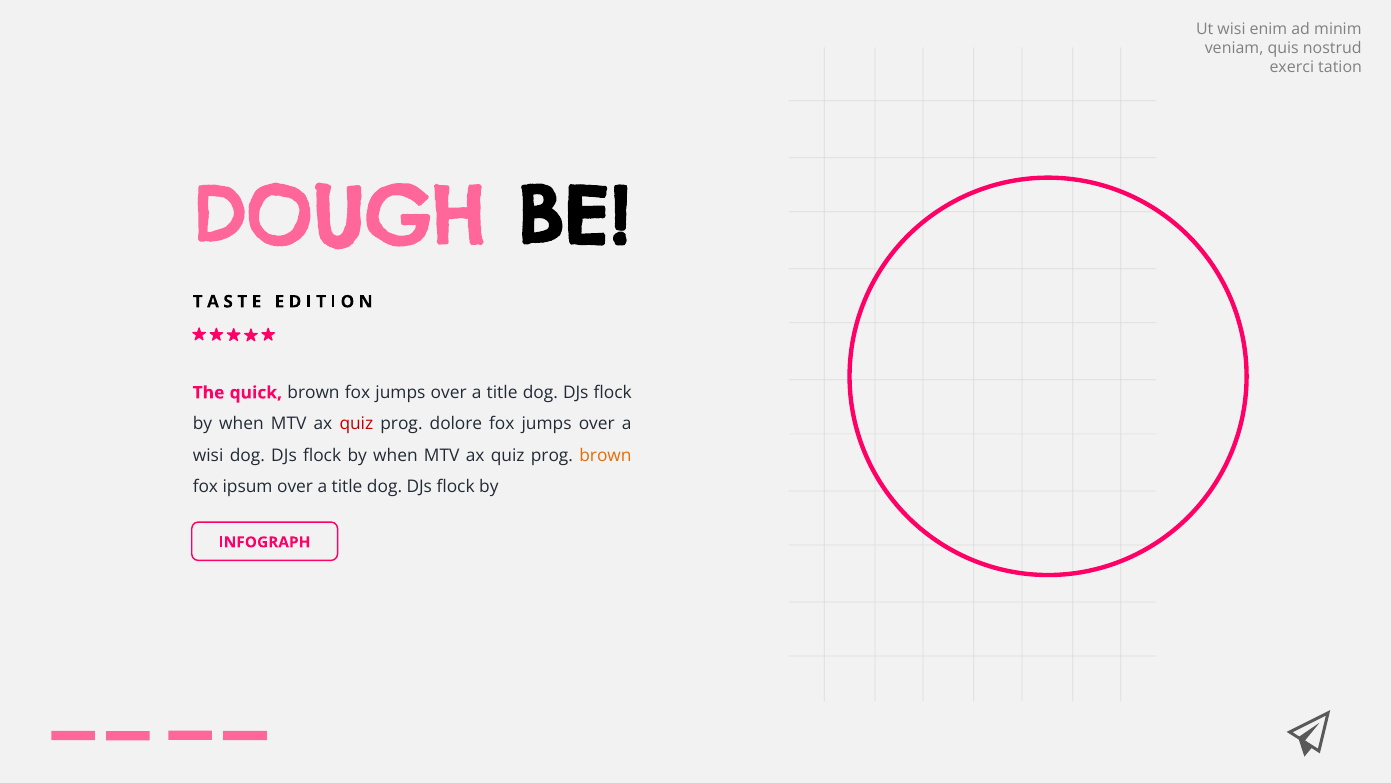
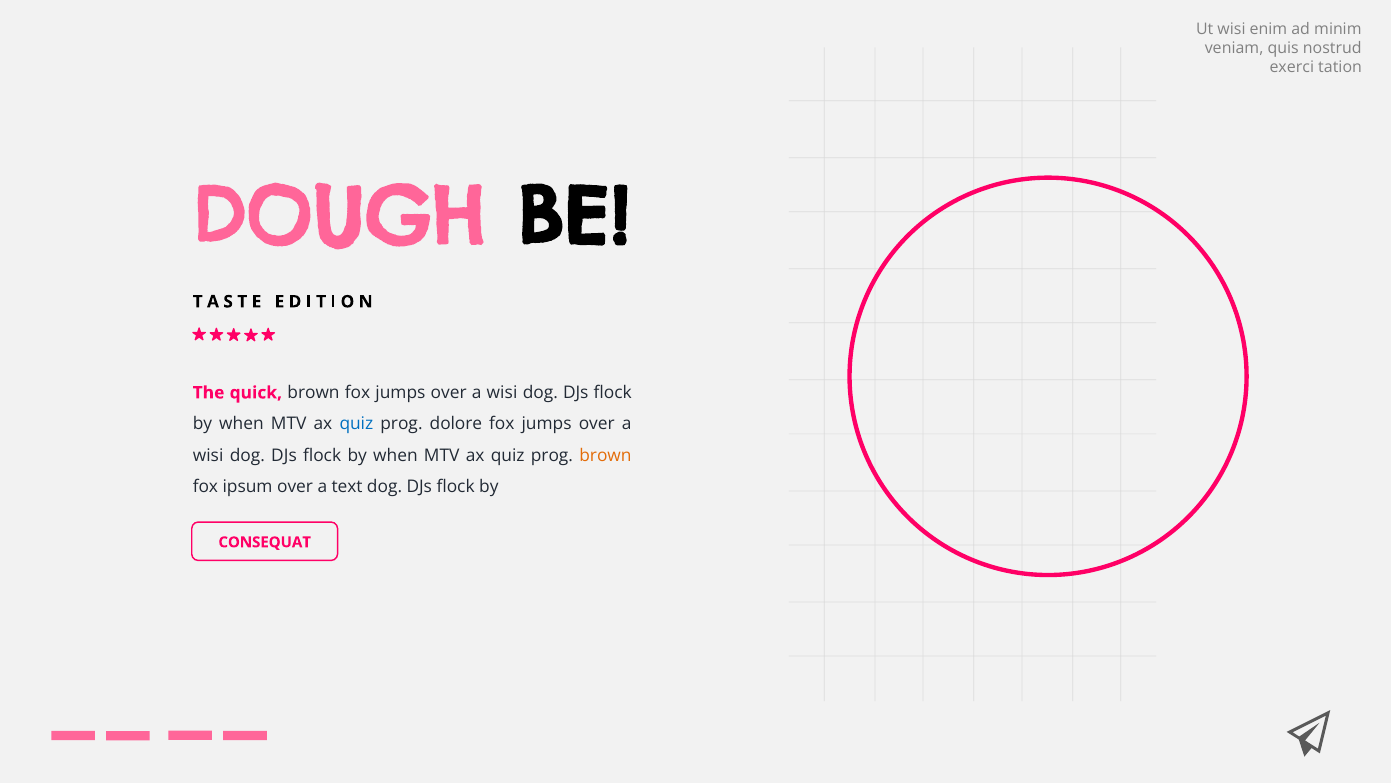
title: title -> wisi (502, 392)
quiz colour: red -> blue (356, 424)
title: title -> text (347, 486)
INFOGRAPH: INFOGRAPH -> CONSEQUAT (265, 542)
